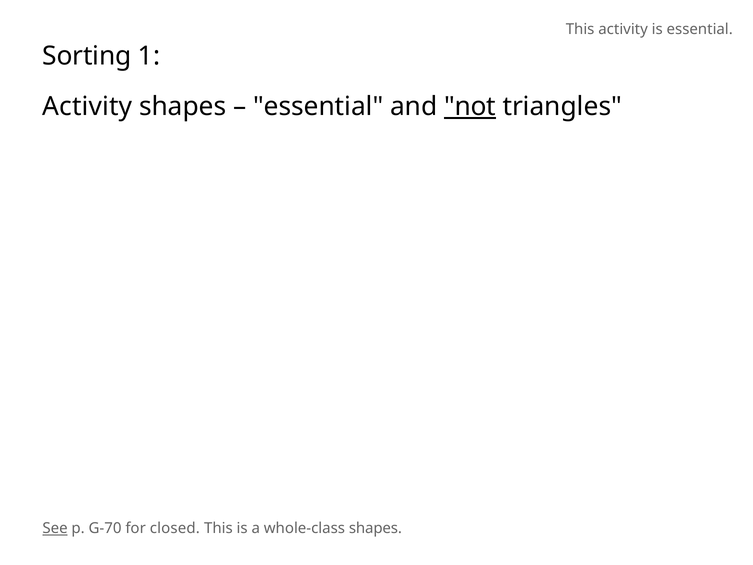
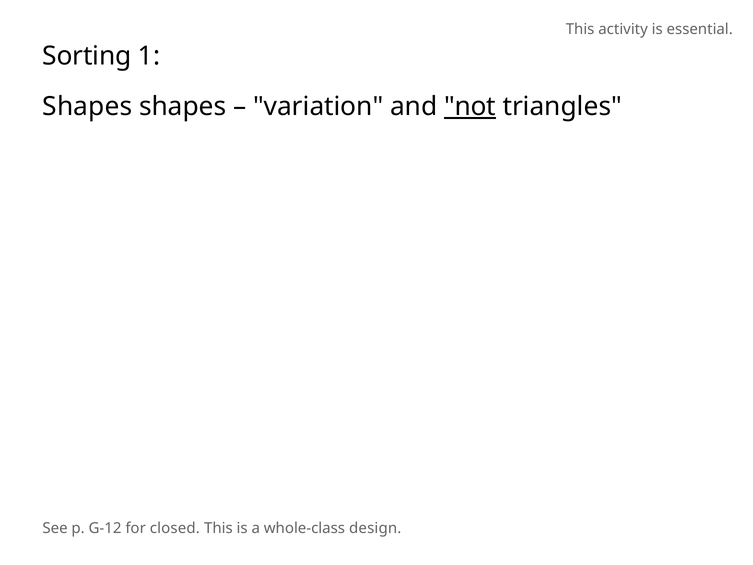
Activity: Activity -> Shapes (87, 107)
essential: essential -> variation (318, 107)
See underline: present -> none (55, 528)
G-70: G-70 -> G-12 (105, 528)
whole-class shapes: shapes -> design (375, 528)
